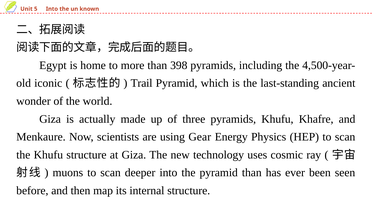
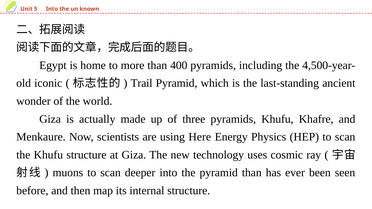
398: 398 -> 400 (179, 65)
Gear: Gear -> Here (200, 137)
